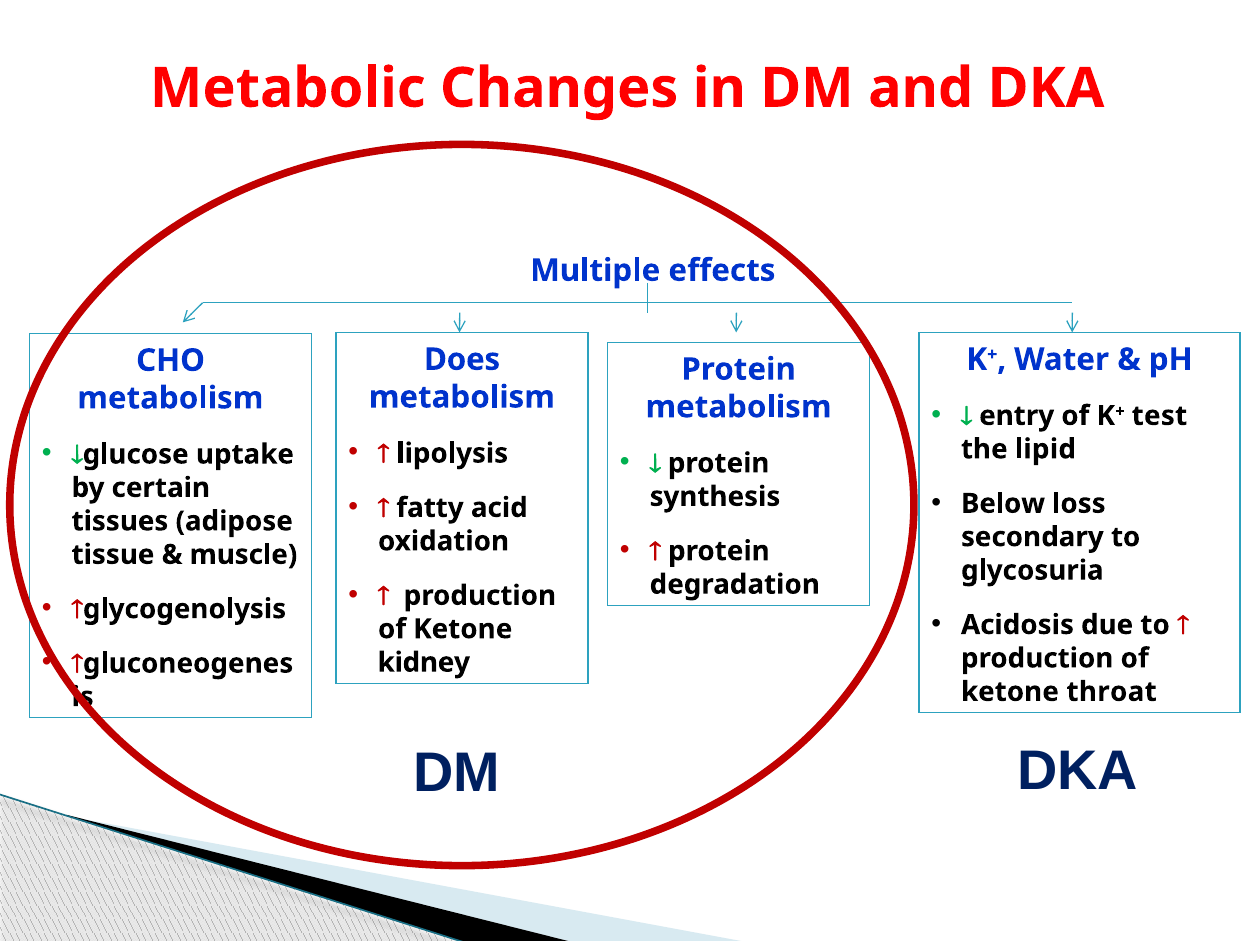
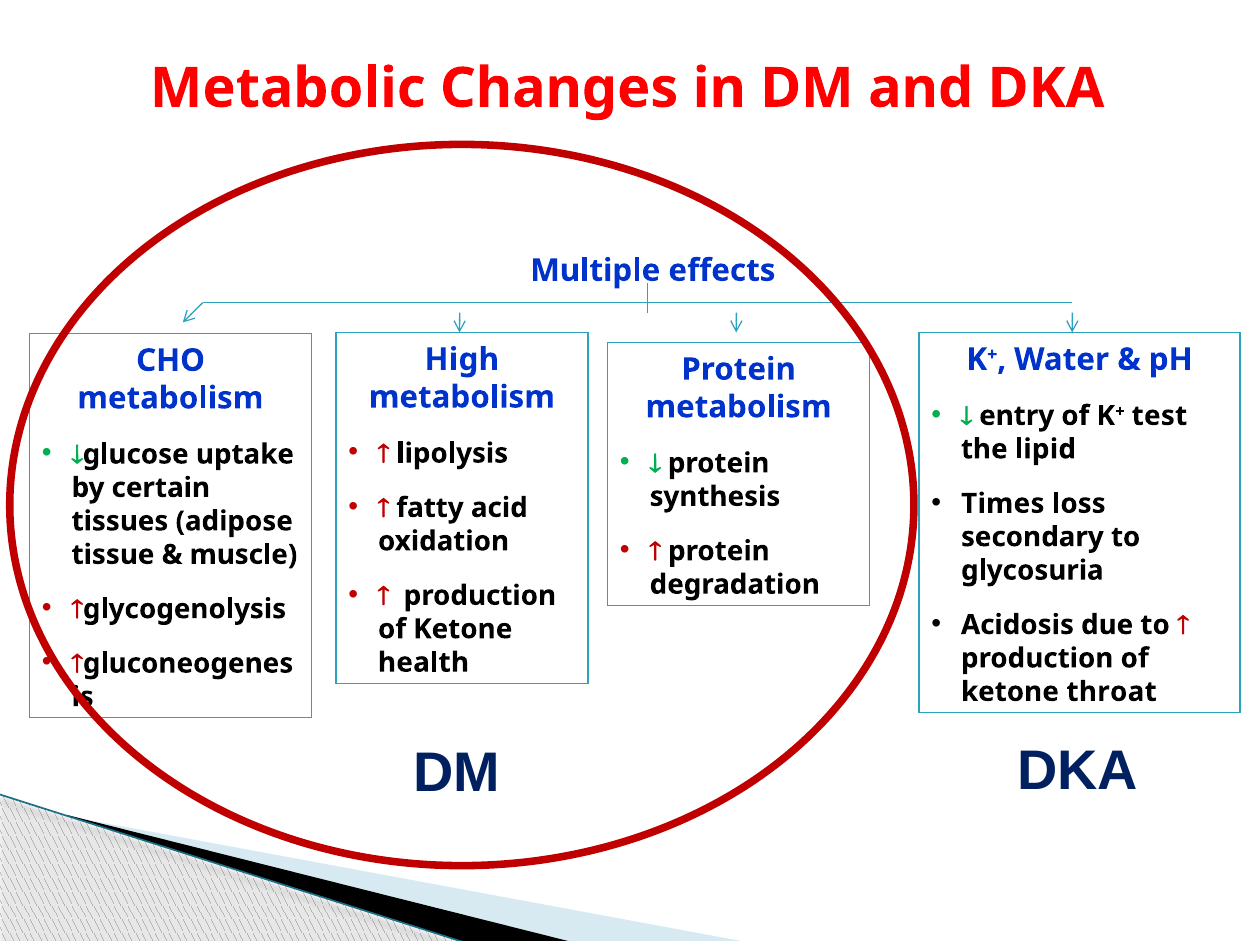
Does: Does -> High (462, 360)
Below: Below -> Times (1003, 504)
kidney: kidney -> health (423, 663)
